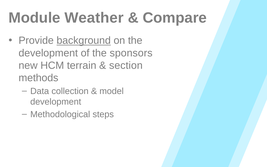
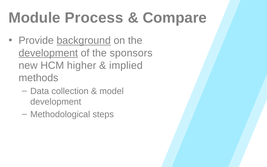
Weather: Weather -> Process (94, 18)
development underline: none -> present (48, 53)
terrain: terrain -> higher (82, 65)
section: section -> implied (126, 65)
